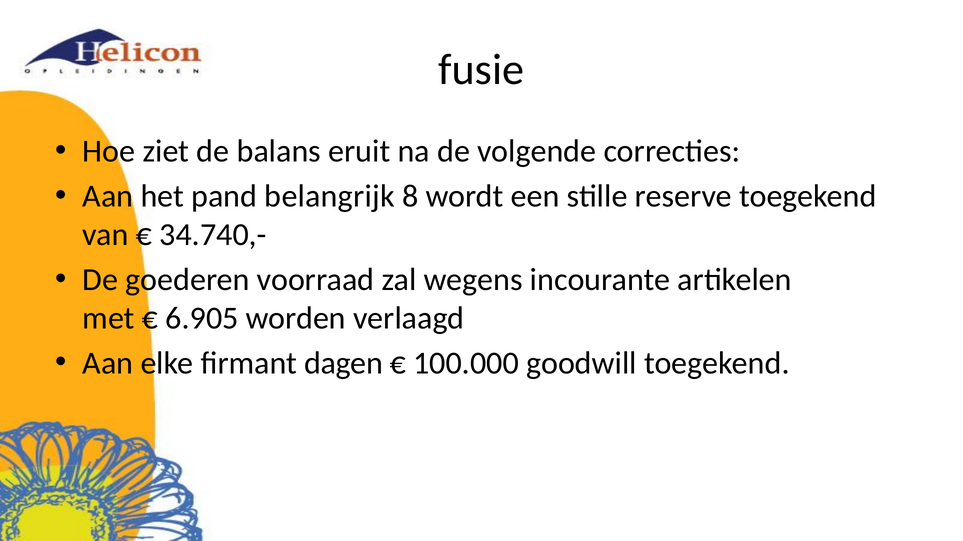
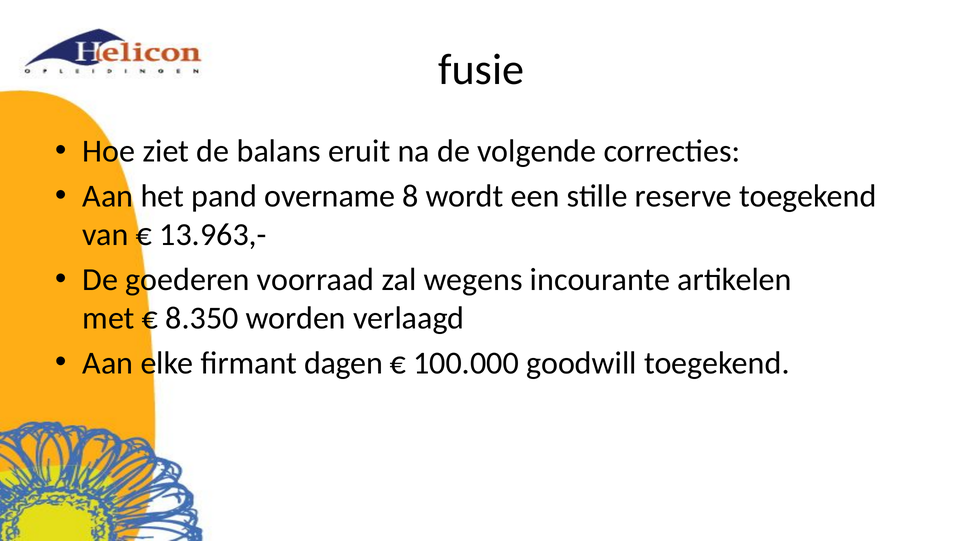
belangrijk: belangrijk -> overname (330, 196)
34.740,-: 34.740,- -> 13.963,- (213, 235)
6.905: 6.905 -> 8.350 (202, 318)
